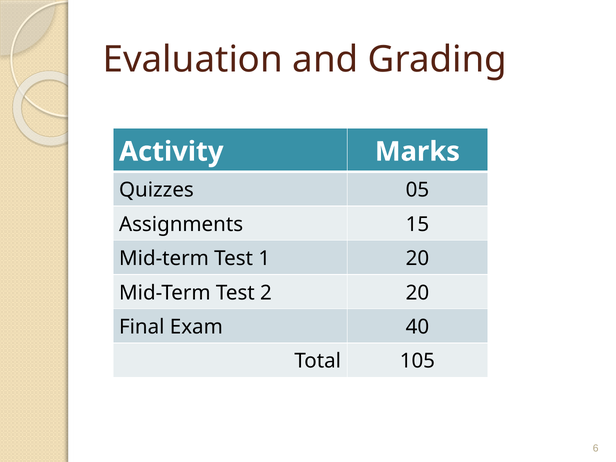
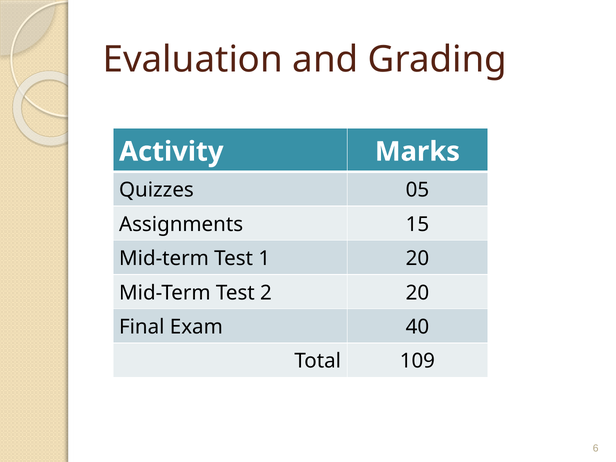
105: 105 -> 109 (417, 361)
